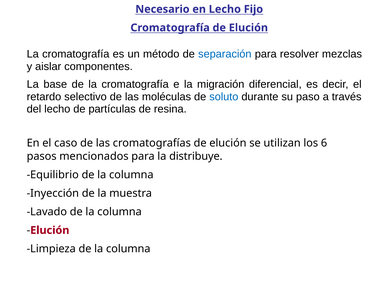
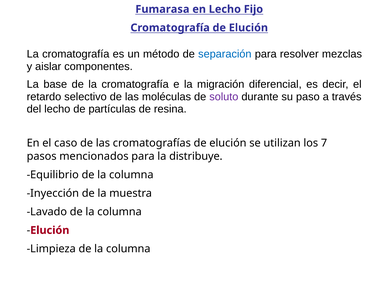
Necesario: Necesario -> Fumarasa (162, 9)
soluto colour: blue -> purple (224, 97)
6: 6 -> 7 (324, 143)
